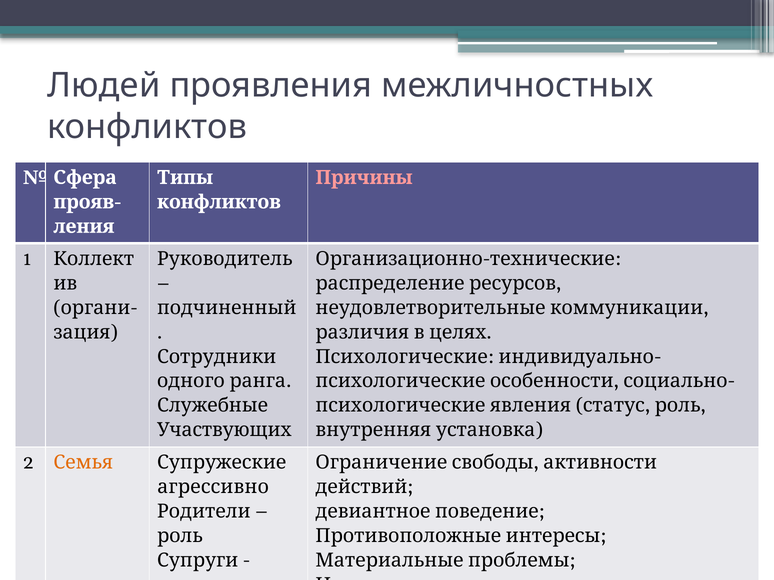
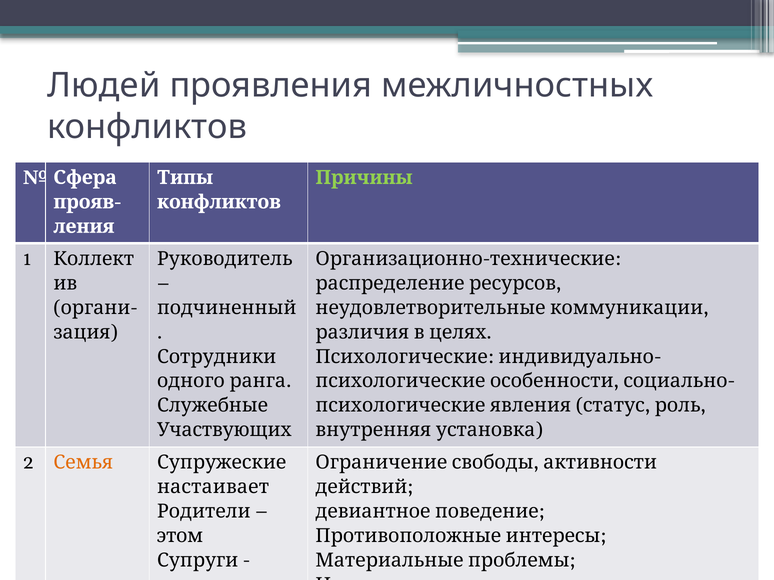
Причины colour: pink -> light green (364, 178)
агрессивно: агрессивно -> настаивает (213, 487)
роль: роль -> этом (180, 536)
